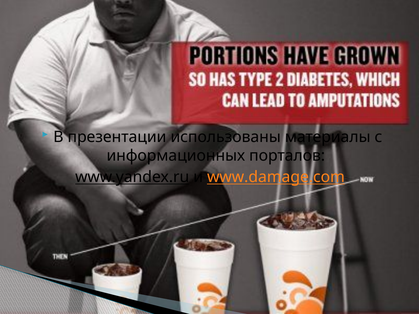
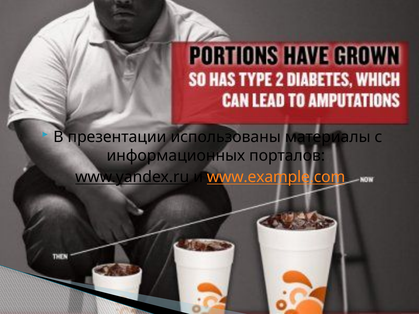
www.damage.com: www.damage.com -> www.example.com (276, 177)
